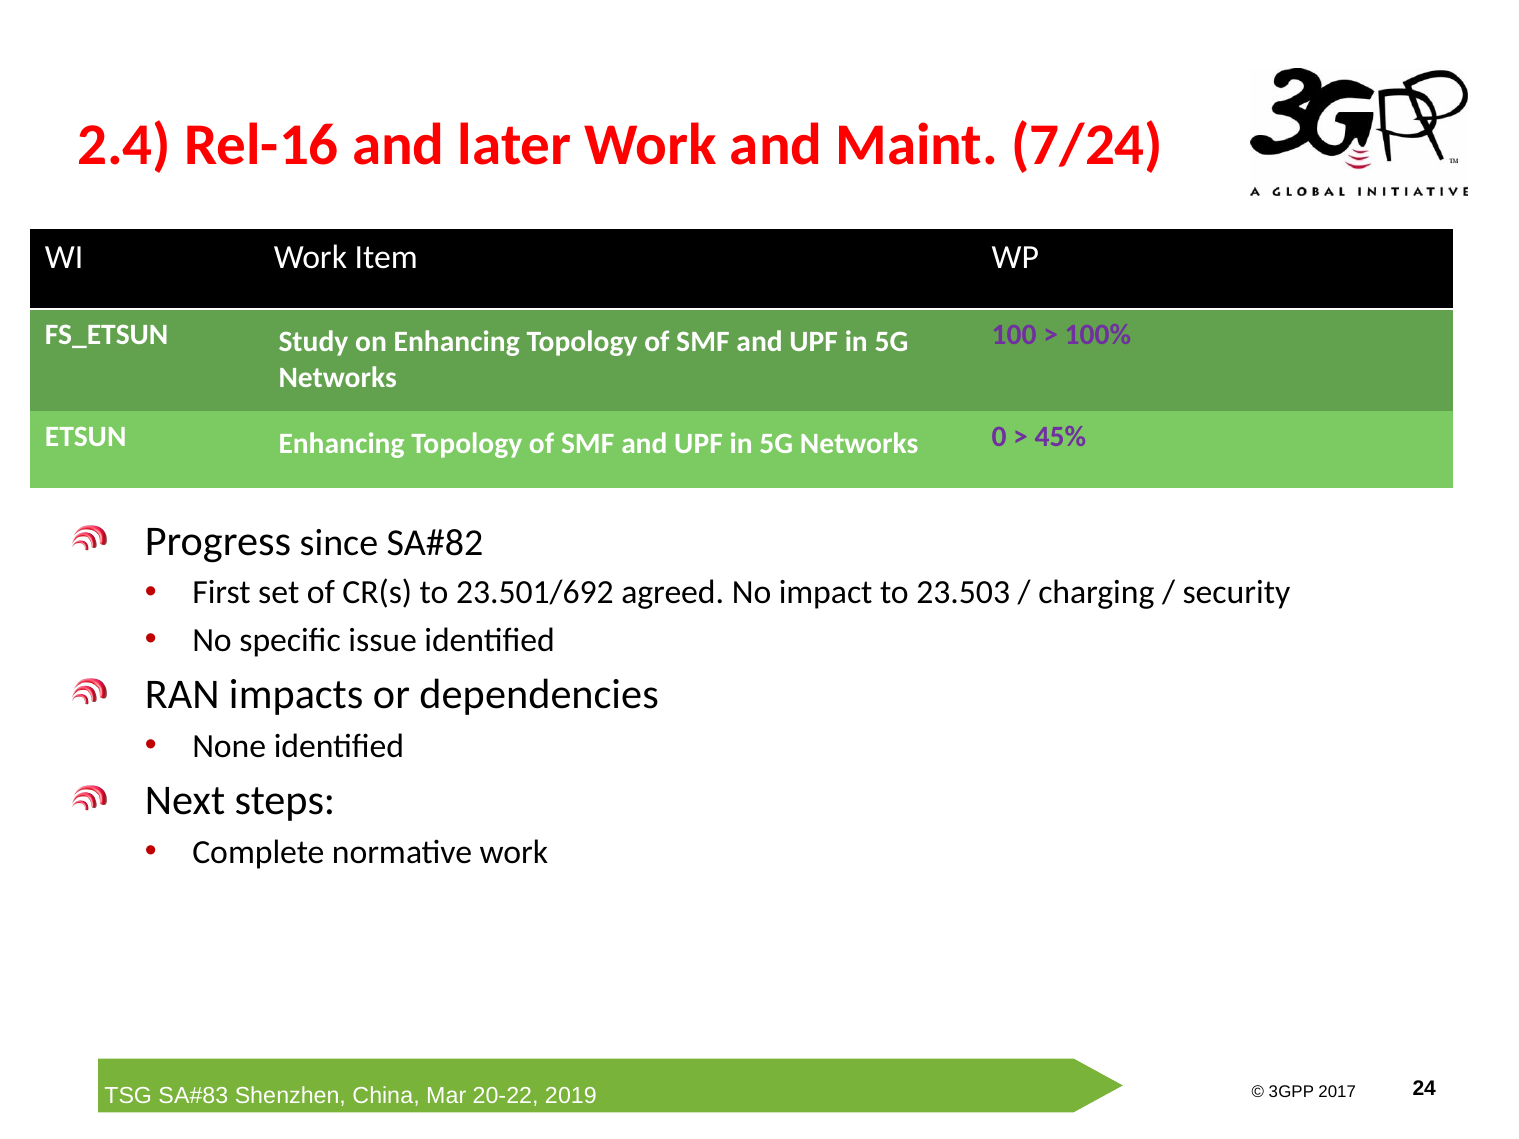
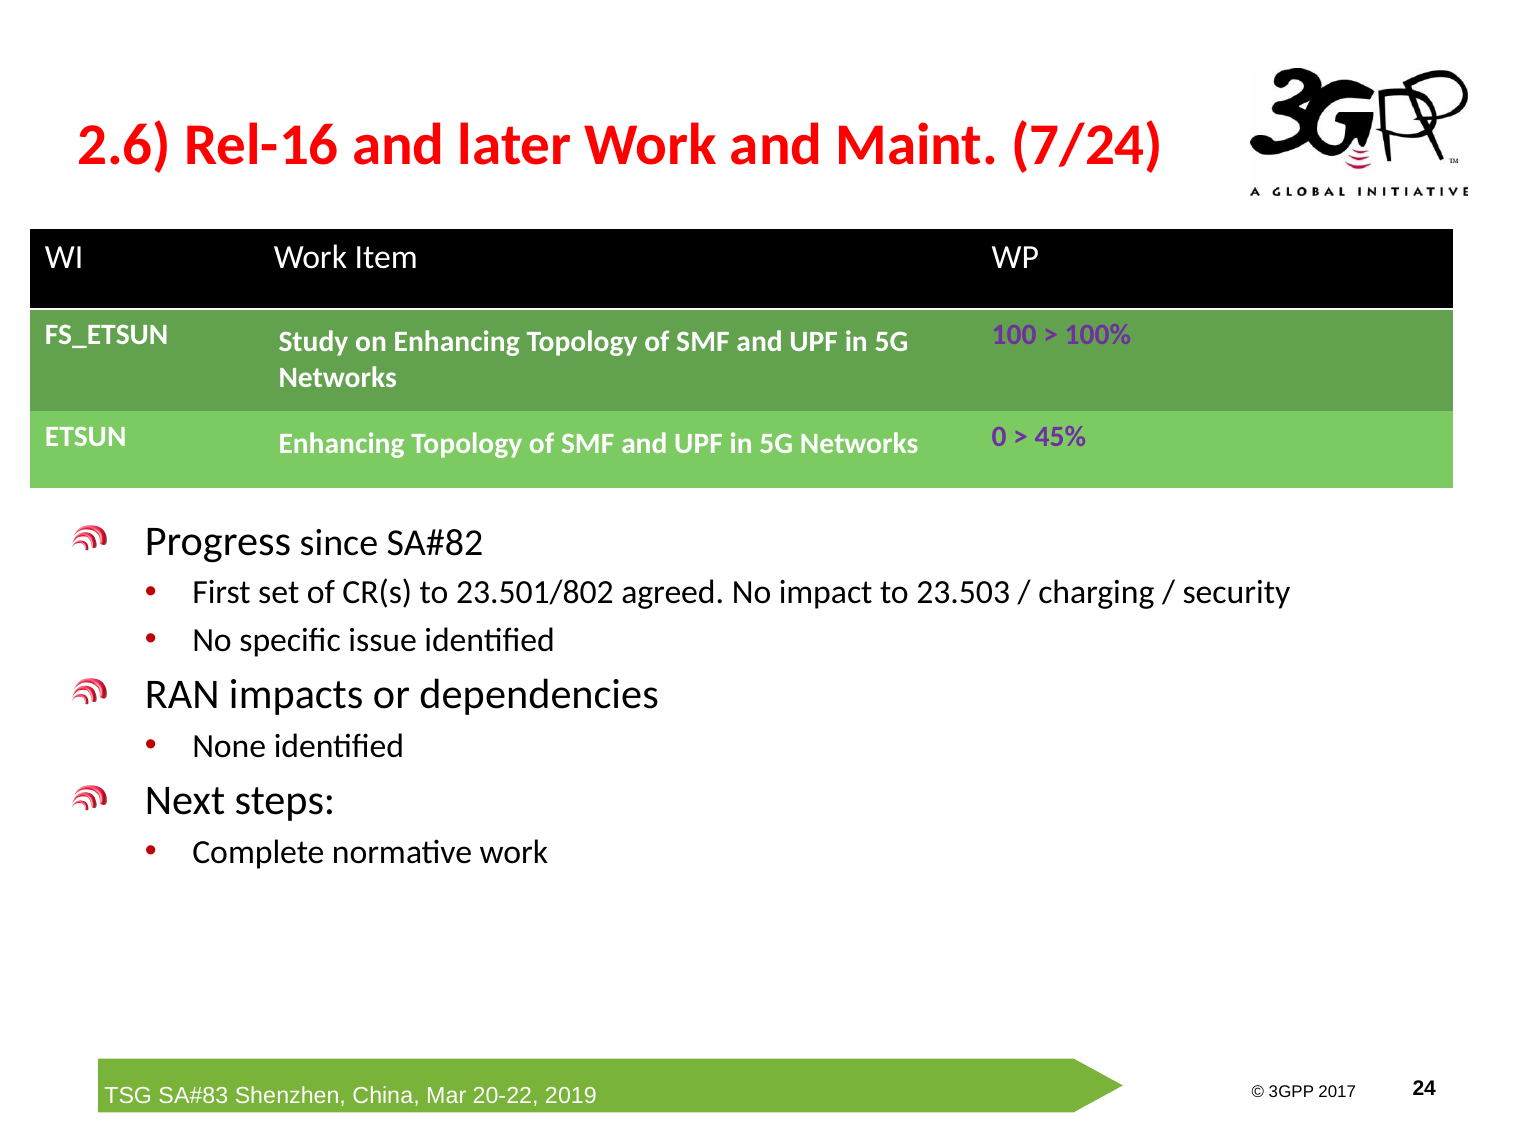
2.4: 2.4 -> 2.6 (124, 145)
23.501/692: 23.501/692 -> 23.501/802 (535, 593)
